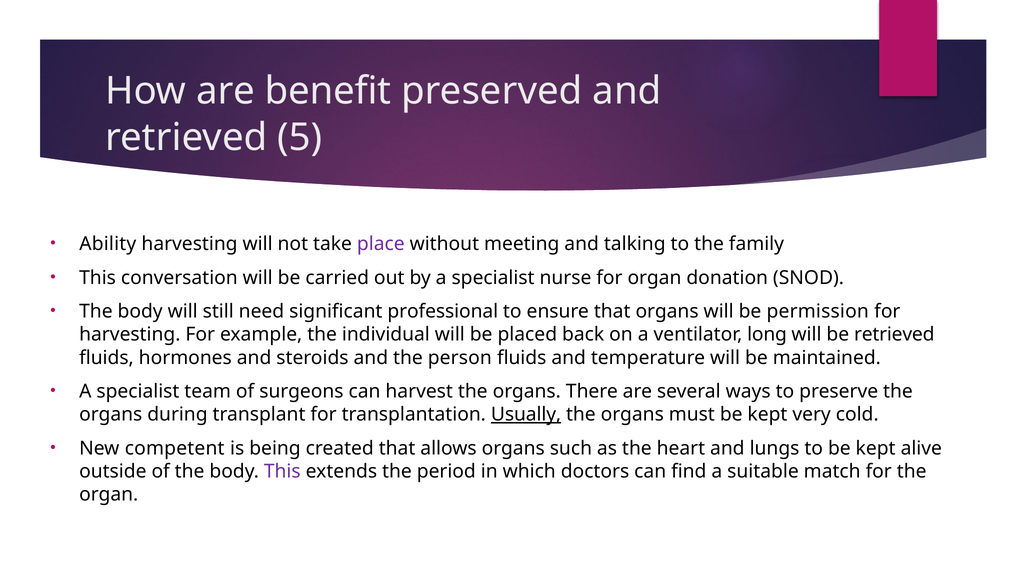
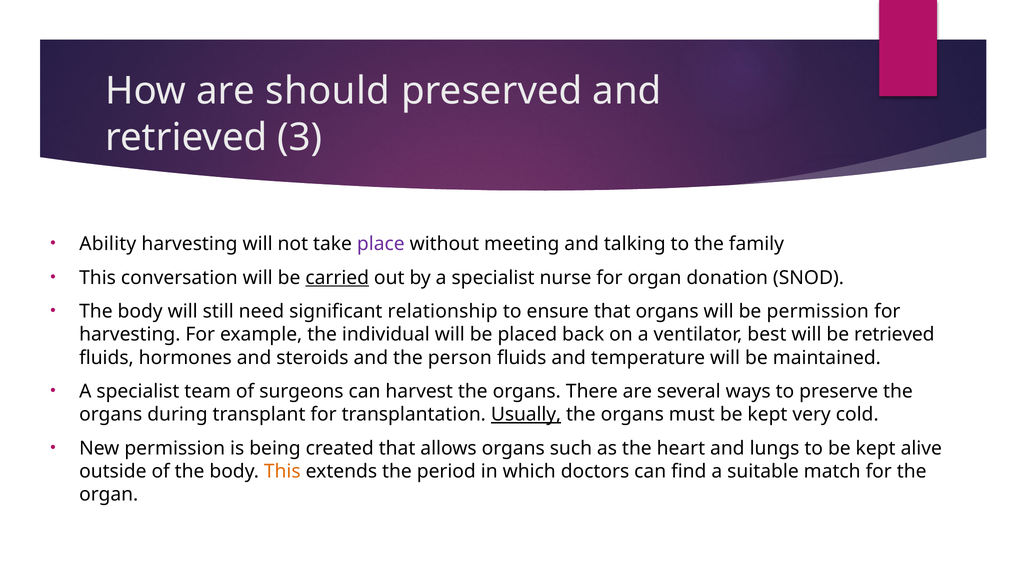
benefit: benefit -> should (328, 91)
5: 5 -> 3 (300, 138)
carried underline: none -> present (337, 278)
professional: professional -> relationship (443, 312)
long: long -> best (767, 335)
New competent: competent -> permission (175, 449)
This colour: purple -> orange (282, 472)
